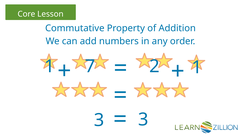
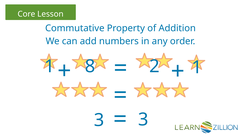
7: 7 -> 8 (90, 67)
